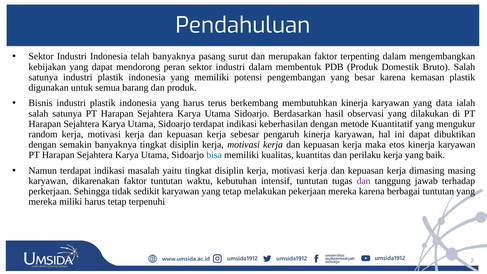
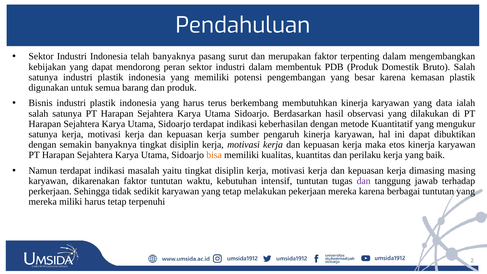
random: random -> satunya (43, 134)
sebesar: sebesar -> sumber (245, 134)
bisa colour: blue -> orange (214, 155)
